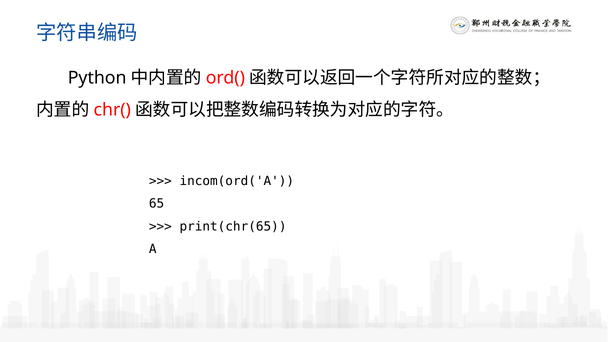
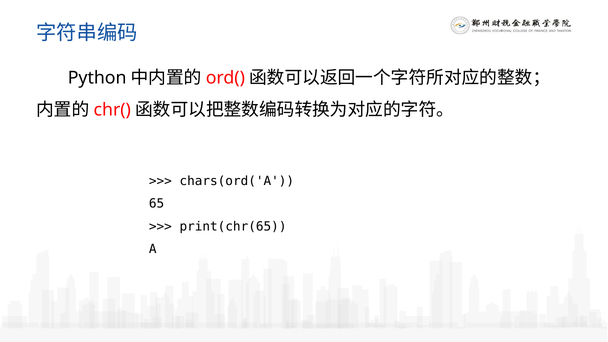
incom(ord('A: incom(ord('A -> chars(ord('A (237, 181)
